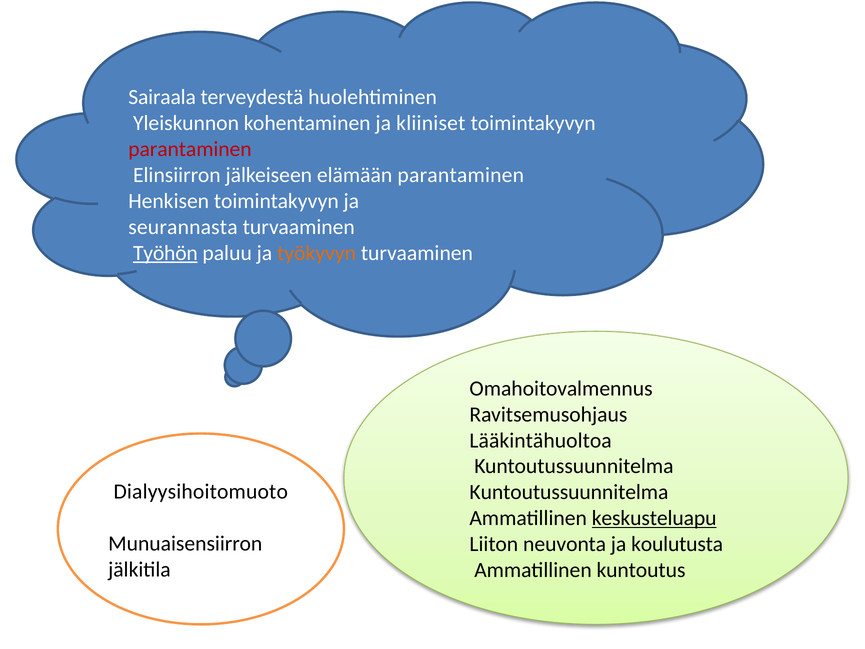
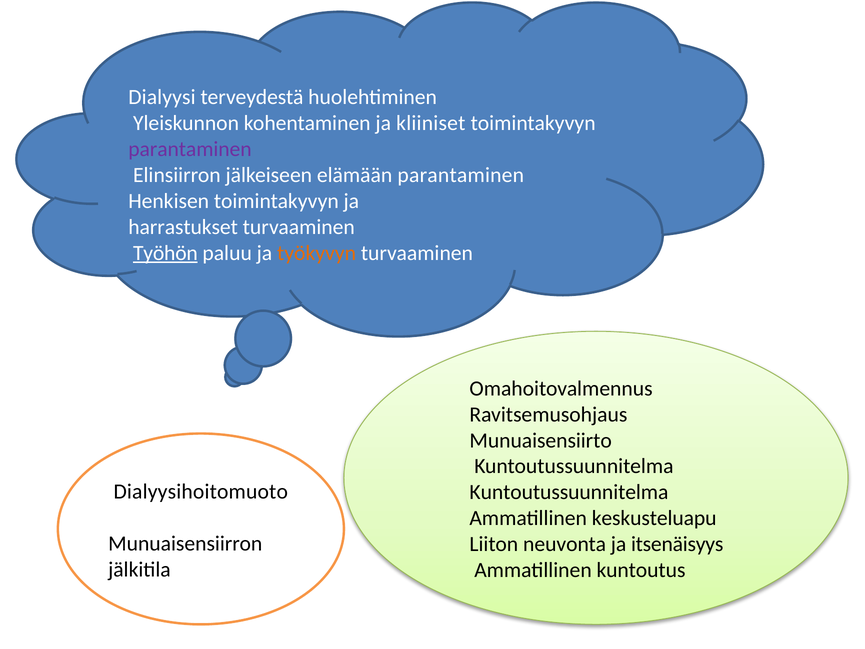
Sairaala: Sairaala -> Dialyysi (162, 97)
parantaminen colour: red -> purple (190, 149)
seurannasta: seurannasta -> harrastukset (183, 227)
Lääkintähuoltoa: Lääkintähuoltoa -> Munuaisensiirto (541, 440)
keskusteluapu underline: present -> none (654, 518)
koulutusta: koulutusta -> itsenäisyys (677, 544)
